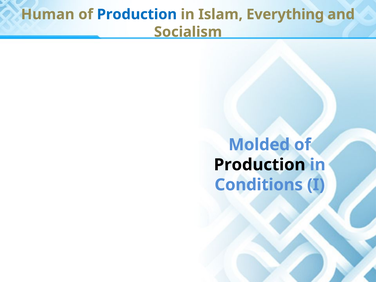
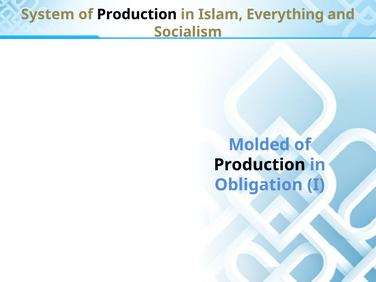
Human: Human -> System (48, 14)
Production colour: blue -> black (137, 14)
Conditions: Conditions -> Obligation (259, 185)
